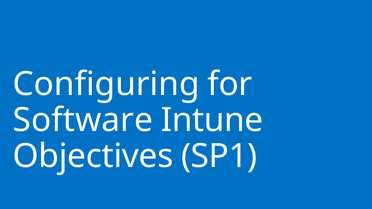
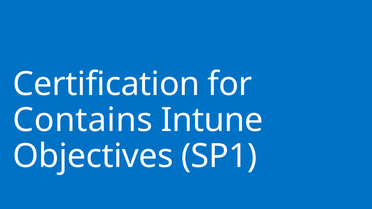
Configuring: Configuring -> Certification (106, 84)
Software: Software -> Contains (83, 120)
